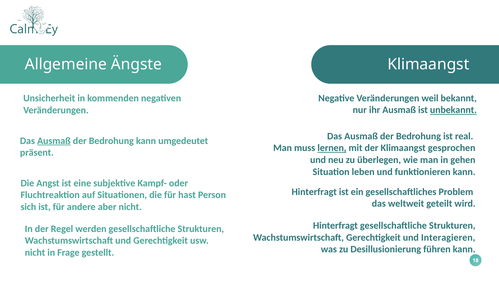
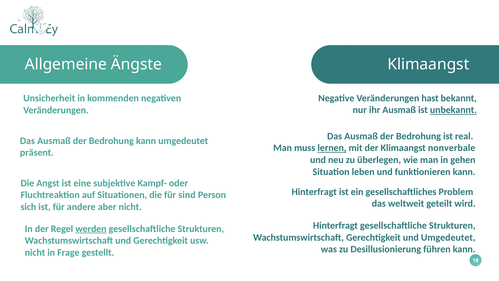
weil: weil -> hast (430, 98)
Ausmaß underline: present -> none (54, 141)
gesprochen: gesprochen -> nonverbale (452, 148)
hast: hast -> sind (187, 195)
werden underline: none -> present (91, 229)
und Interagieren: Interagieren -> Umgedeutet (448, 237)
